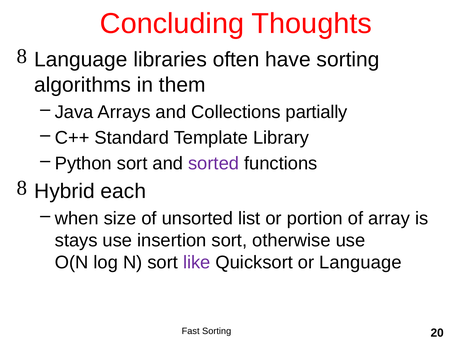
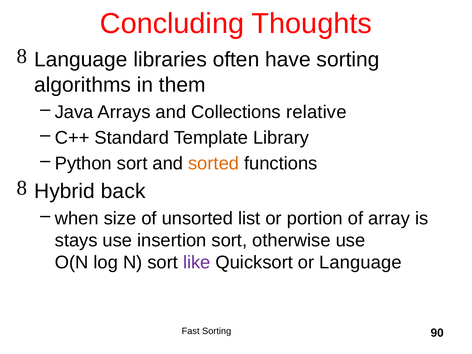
partially: partially -> relative (316, 112)
sorted colour: purple -> orange (214, 163)
each: each -> back (123, 191)
20: 20 -> 90 (437, 333)
